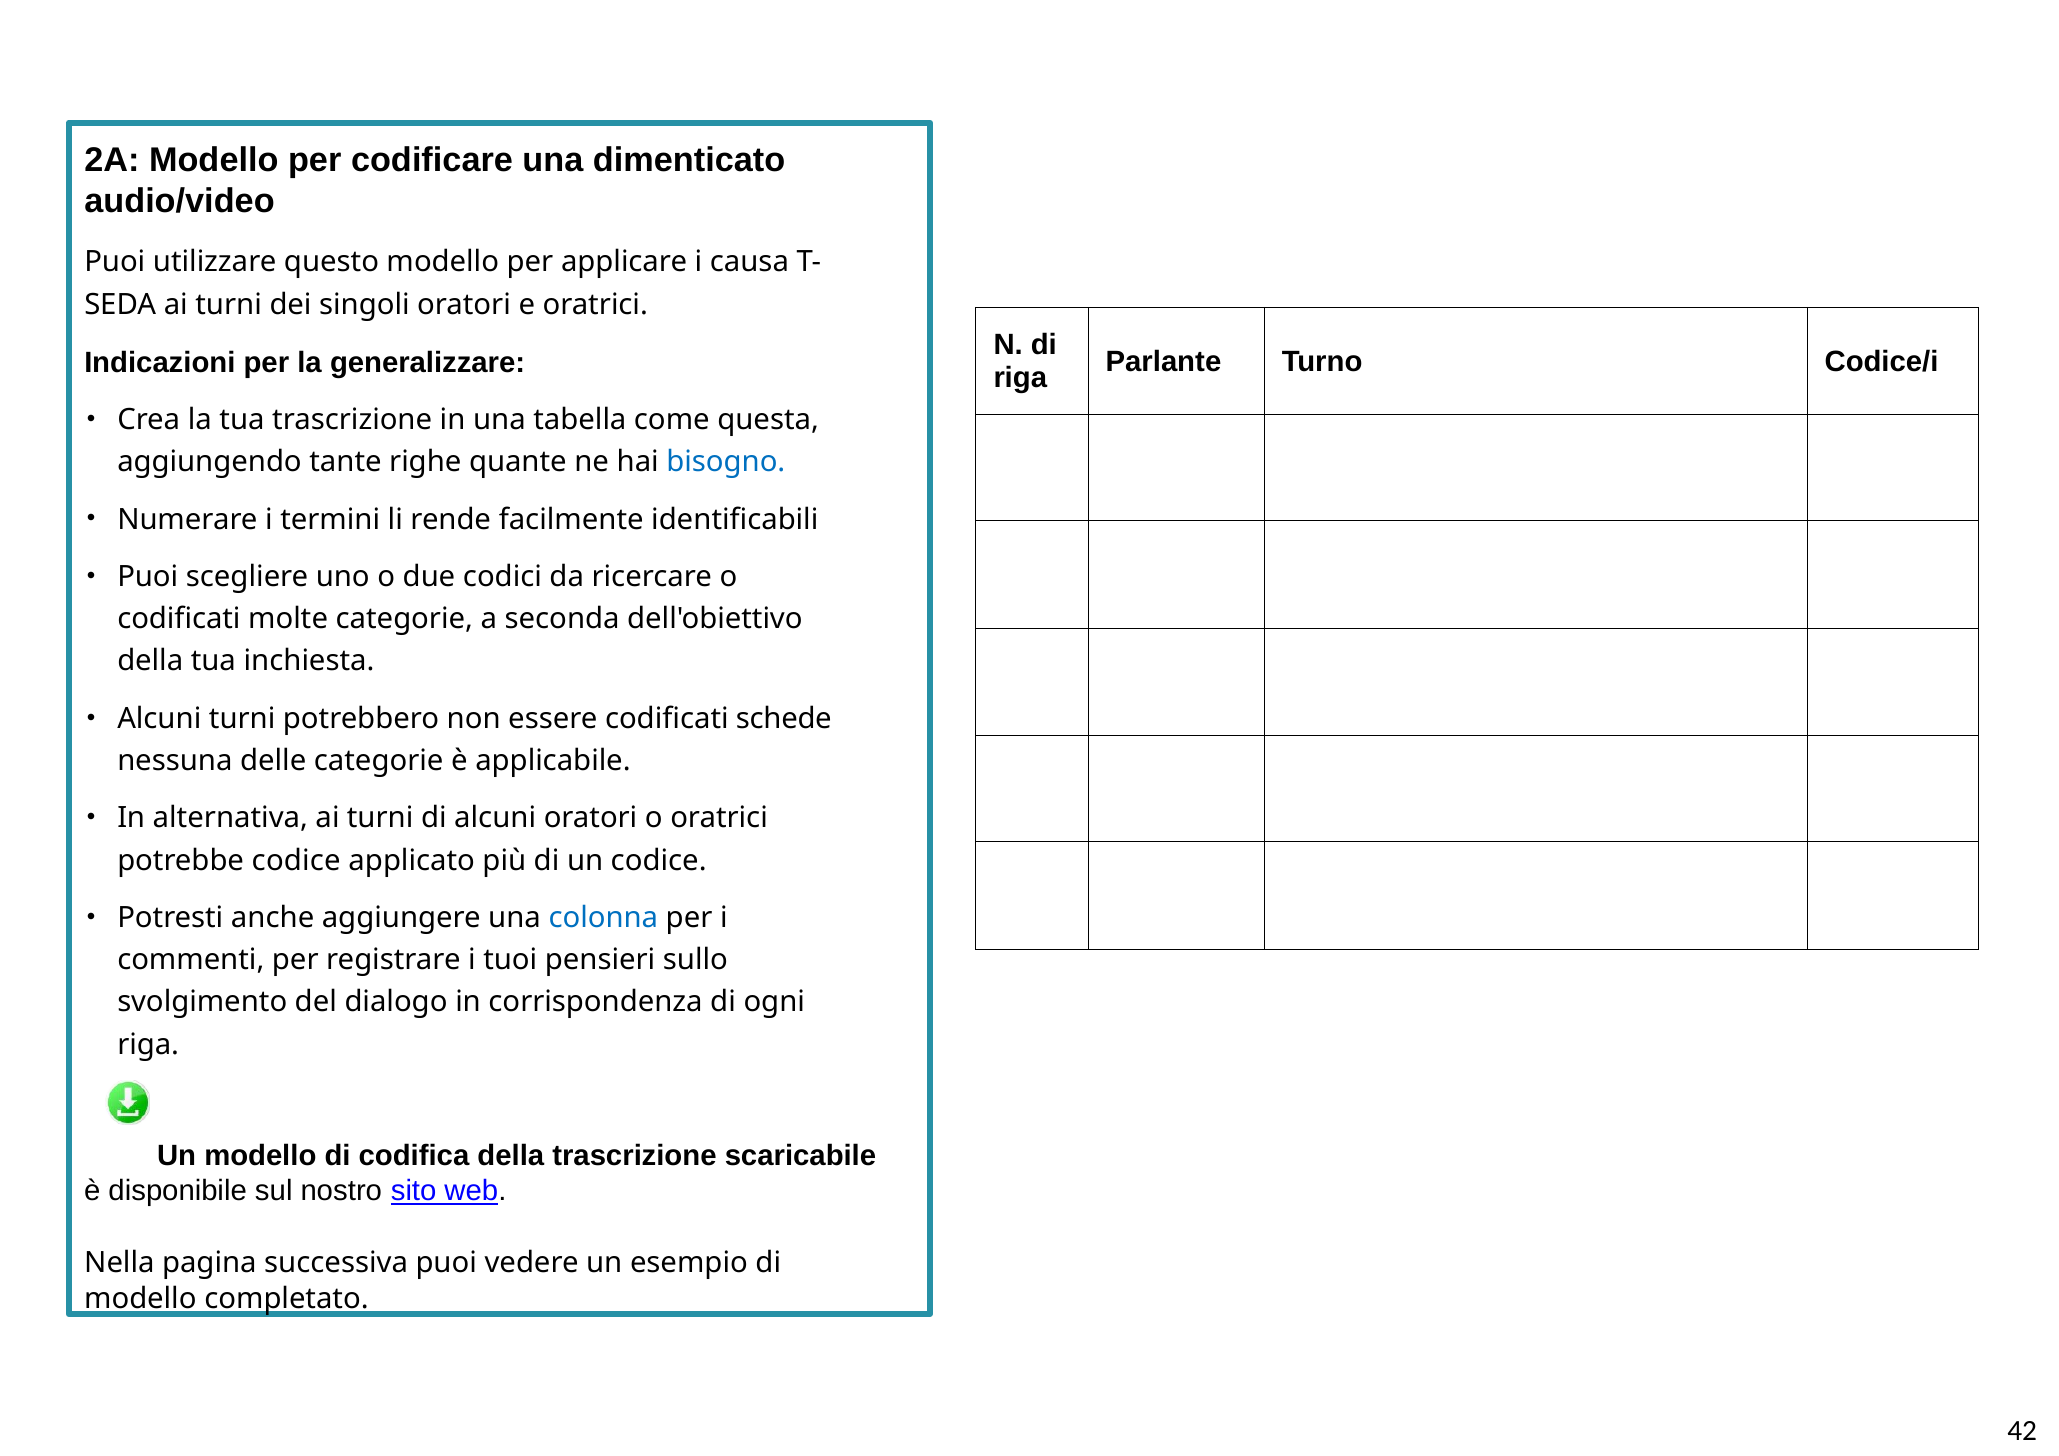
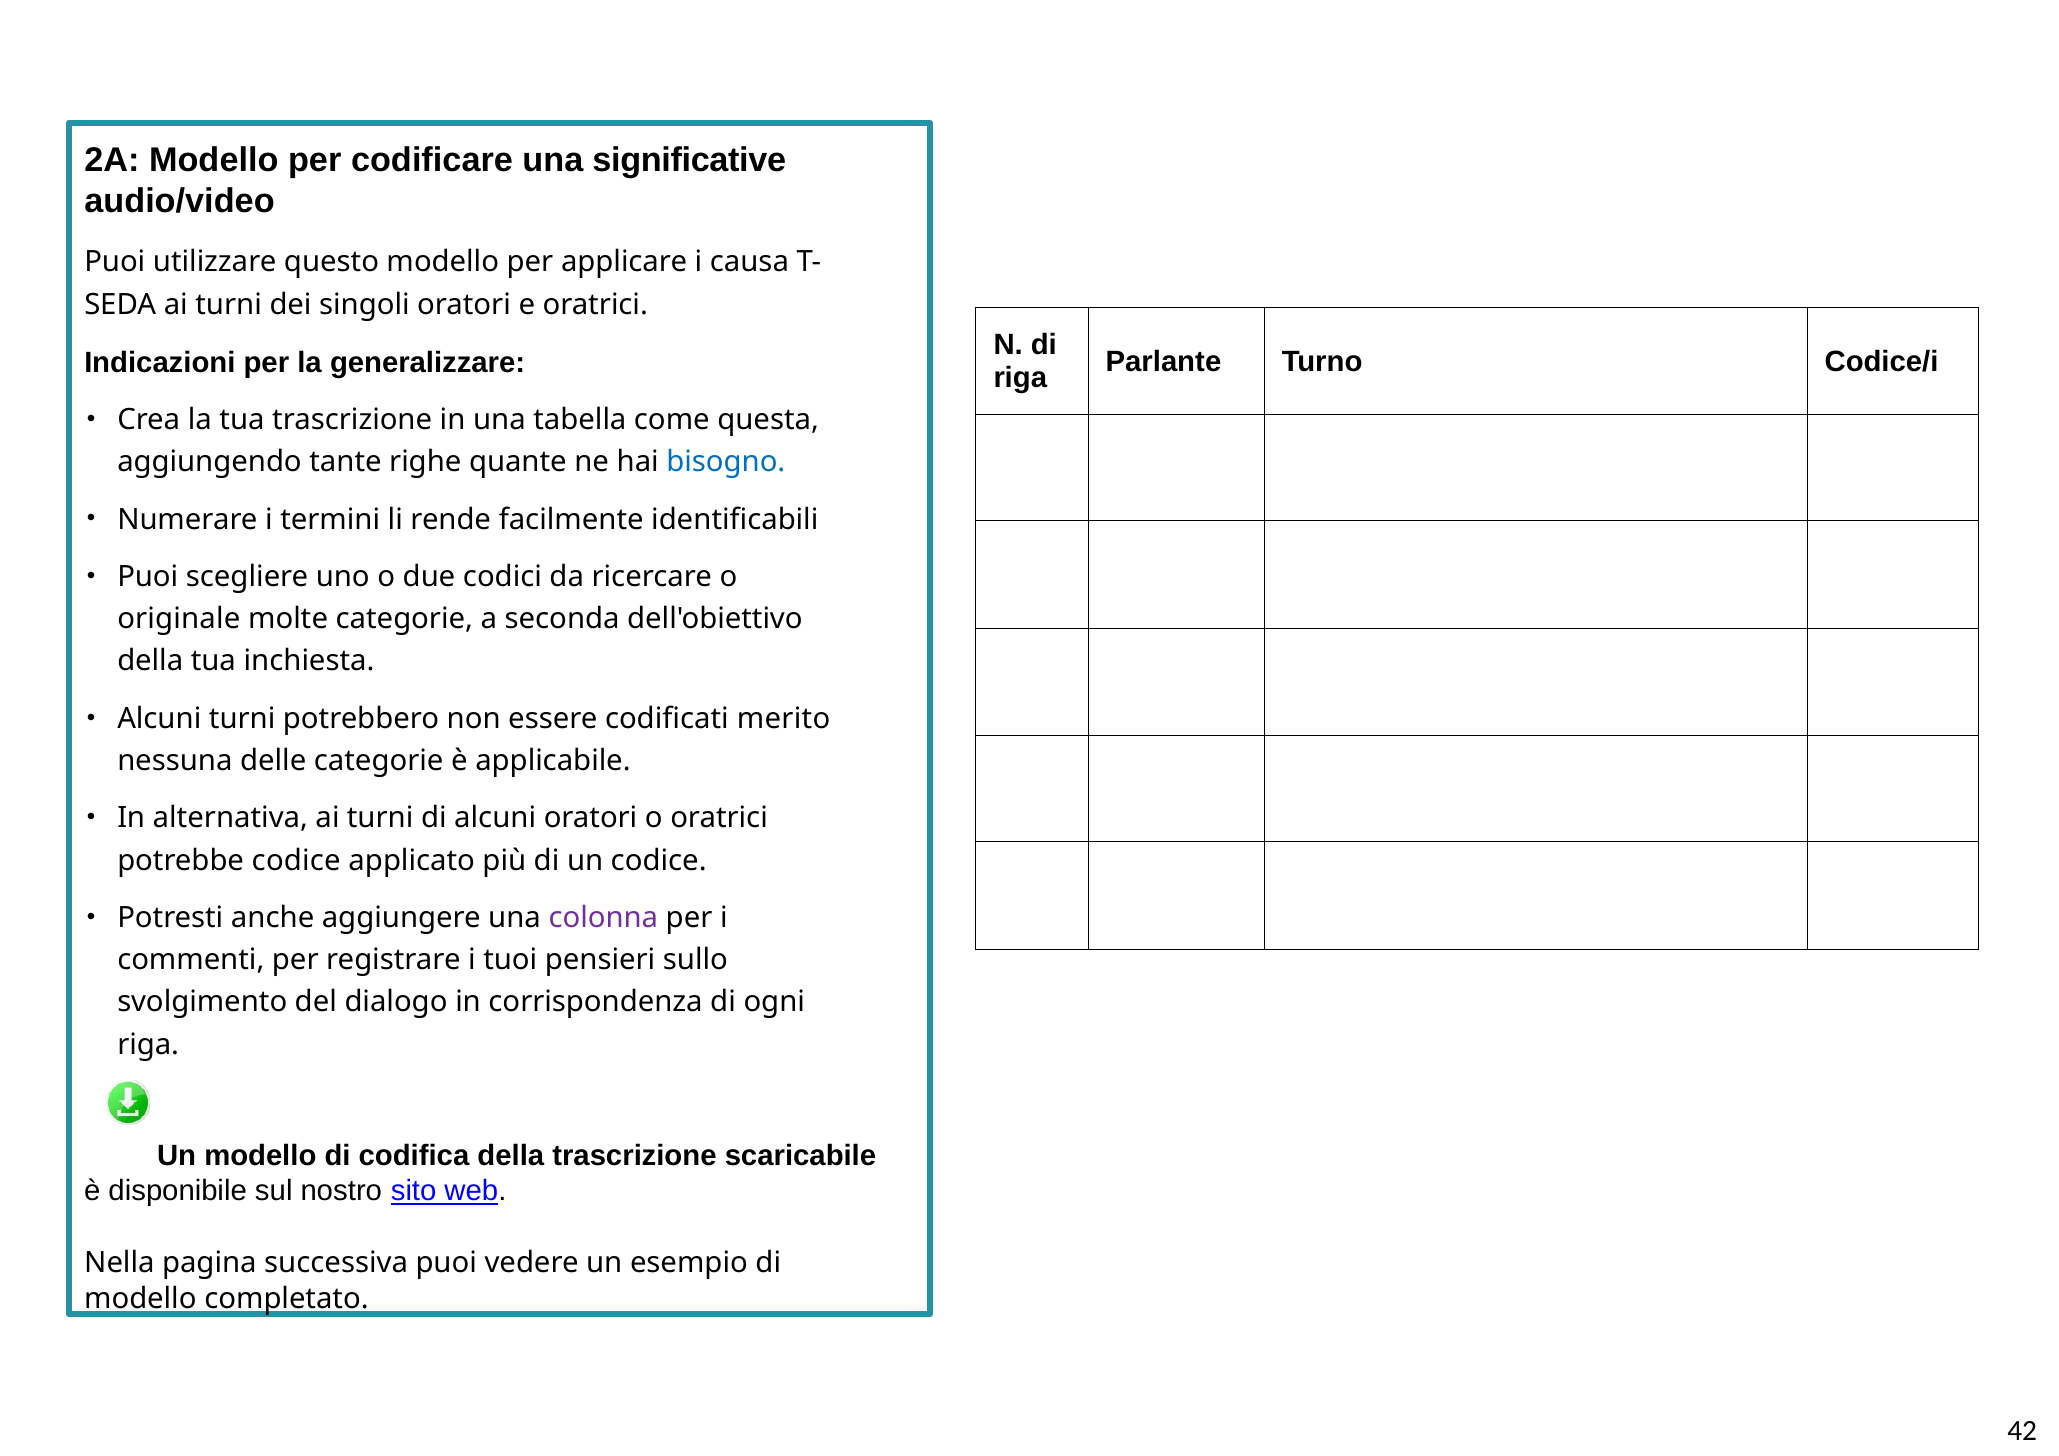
dimenticato: dimenticato -> significative (689, 160)
codificati: codificati -> originale (179, 619)
schede: schede -> merito (784, 719)
colonna colour: blue -> purple (603, 918)
